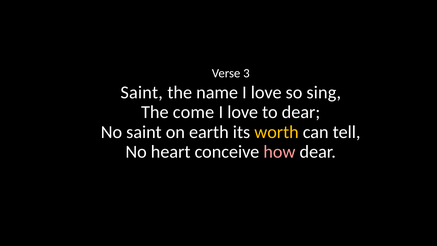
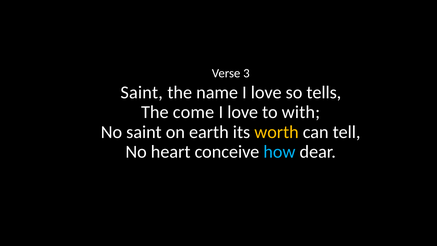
sing: sing -> tells (324, 93)
to dear: dear -> with (301, 112)
how colour: pink -> light blue (279, 152)
